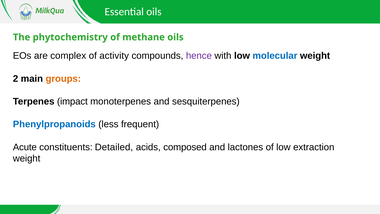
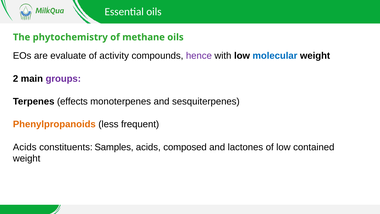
complex: complex -> evaluate (68, 56)
groups colour: orange -> purple (63, 79)
impact: impact -> effects (72, 101)
Phenylpropanoids colour: blue -> orange (54, 124)
Acute: Acute -> Acids (25, 147)
Detailed: Detailed -> Samples (114, 147)
extraction: extraction -> contained (314, 147)
